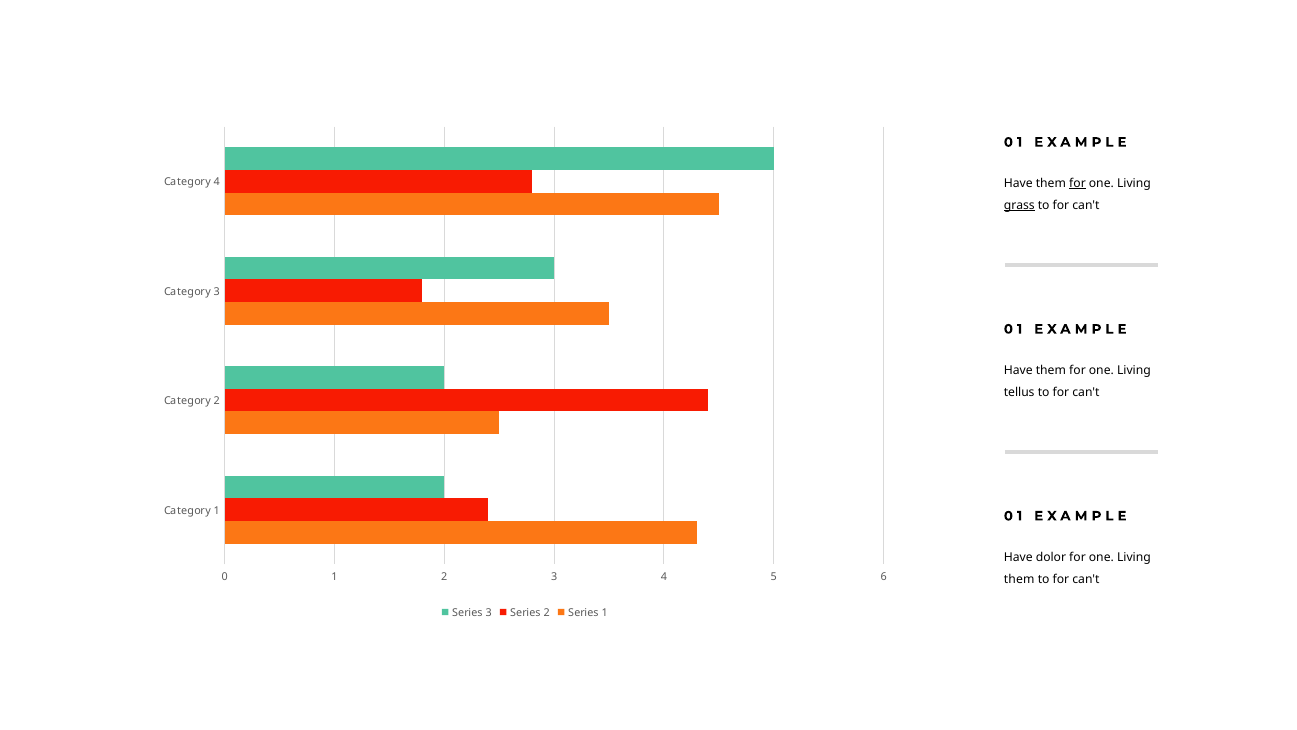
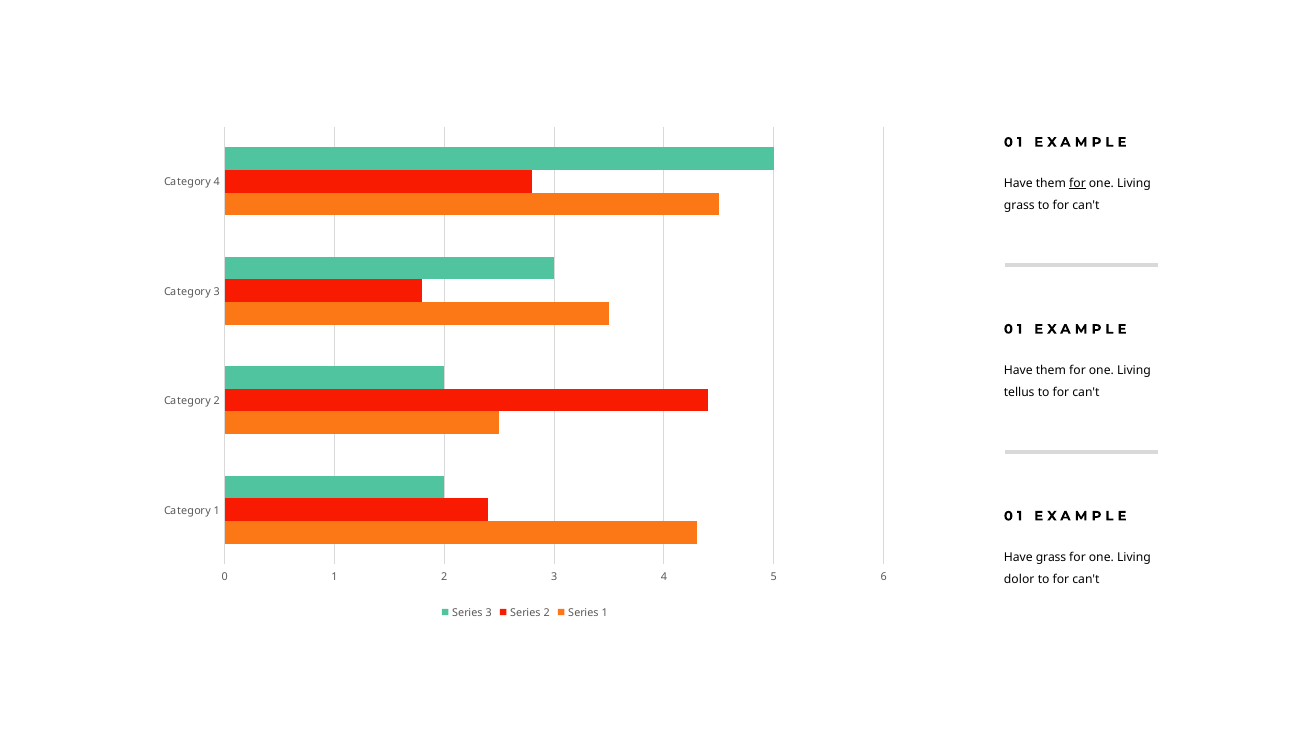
grass underline: present -> none (1019, 205)
Have dolor: dolor -> grass (1051, 557)
them: them -> dolor (1019, 579)
